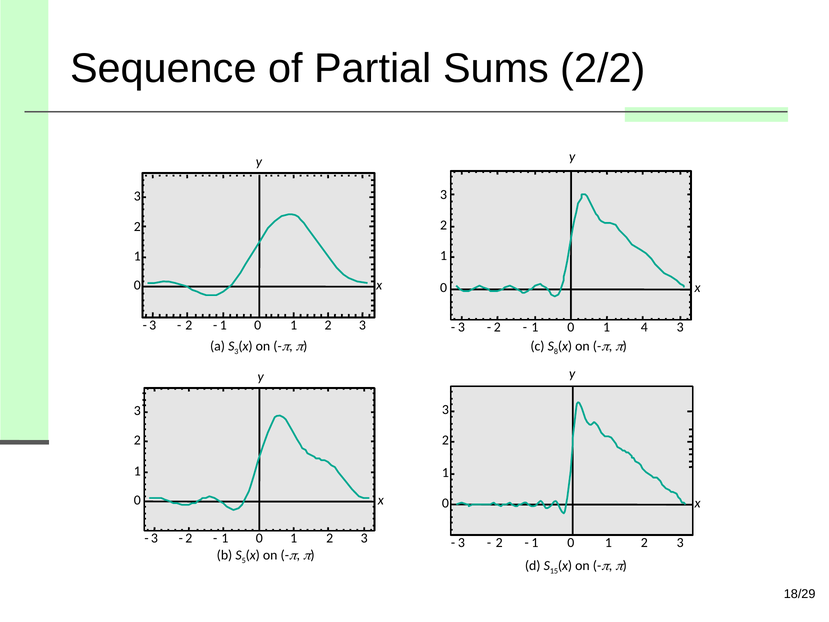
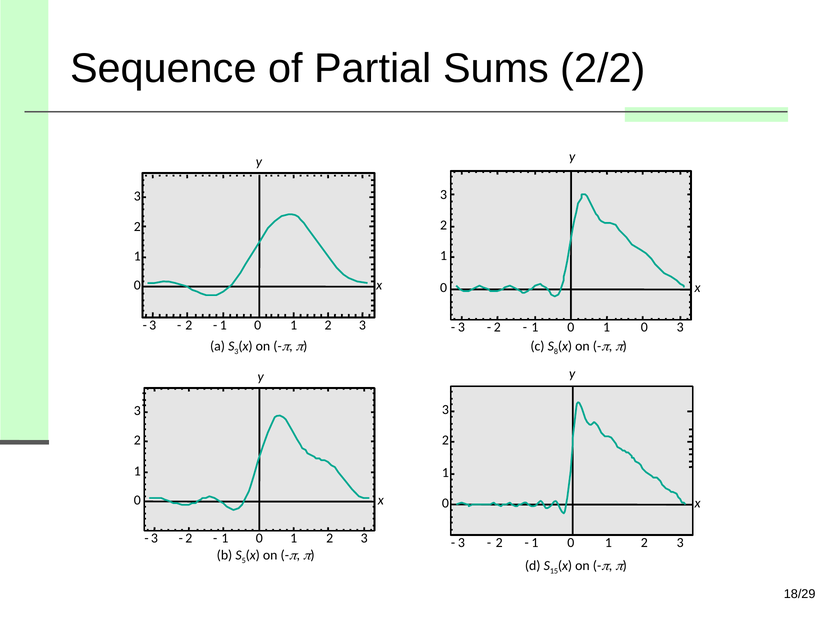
0 1 4: 4 -> 0 (644, 327)
